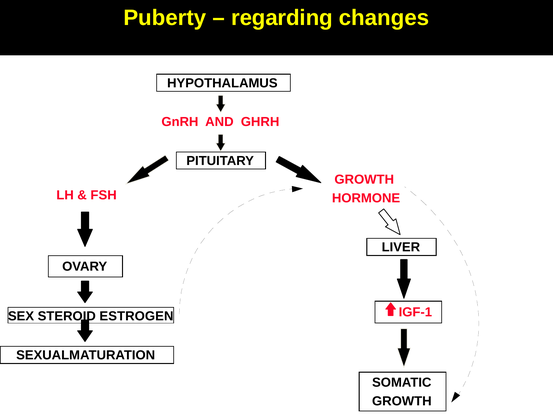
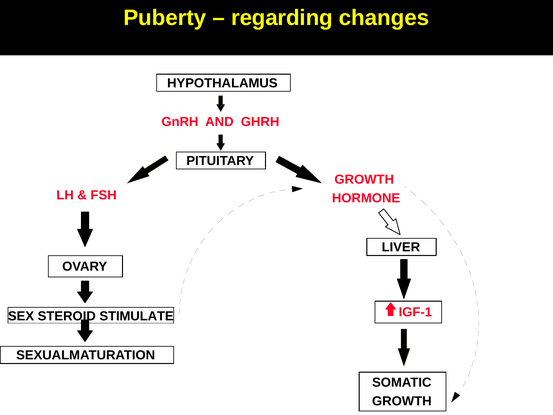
ESTROGEN: ESTROGEN -> STIMULATE (137, 316)
